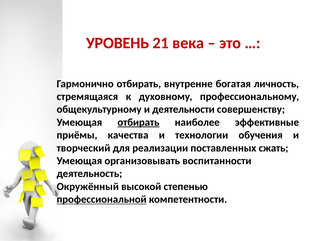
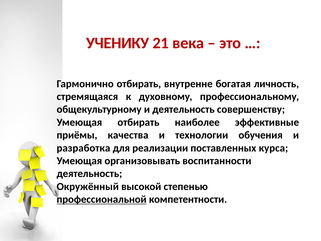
УРОВЕНЬ: УРОВЕНЬ -> УЧЕНИКУ (118, 43)
и деятельности: деятельности -> деятельность (183, 109)
отбирать underline: present -> none (138, 122)
творческий: творческий -> разработка (83, 148)
сжать: сжать -> курса (273, 148)
